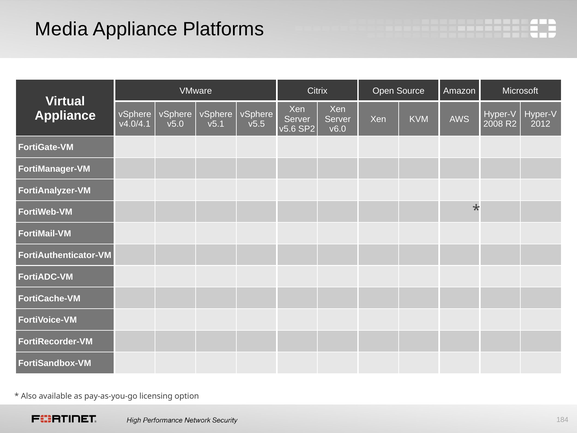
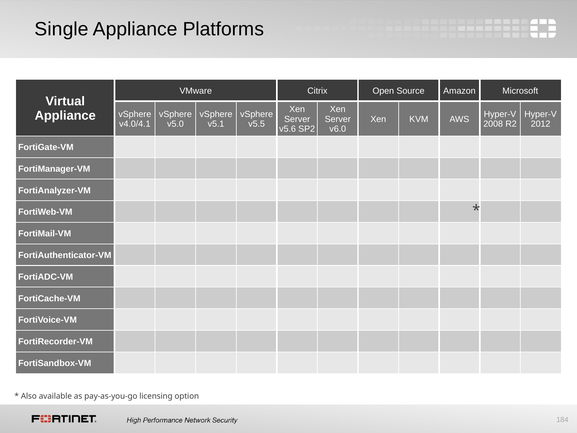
Media: Media -> Single (62, 29)
